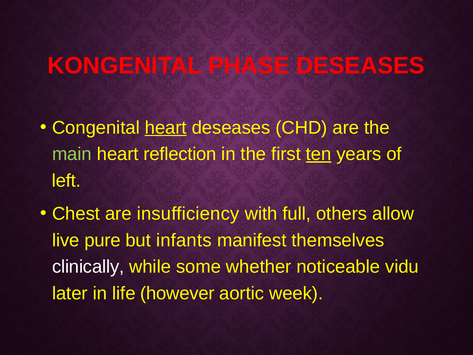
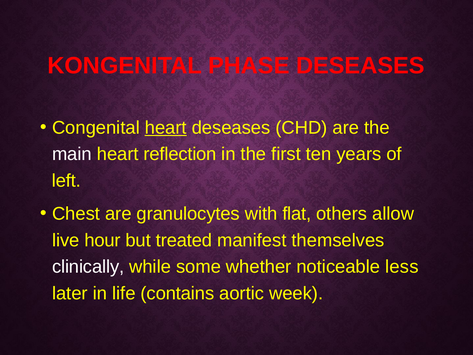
main colour: light green -> white (72, 154)
ten underline: present -> none (319, 154)
insufficiency: insufficiency -> granulocytes (188, 214)
full: full -> flat (297, 214)
pure: pure -> hour (103, 240)
infants: infants -> treated (184, 240)
vidu: vidu -> less (402, 267)
however: however -> contains (177, 293)
